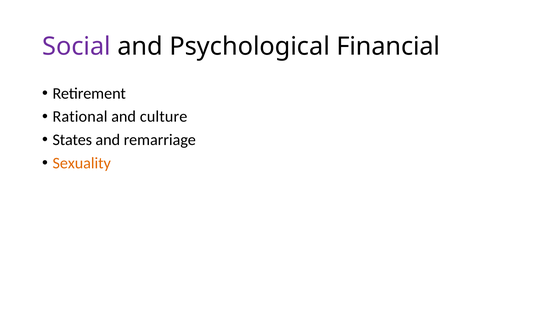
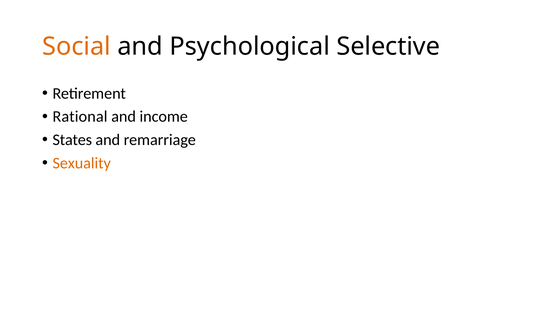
Social colour: purple -> orange (77, 46)
Financial: Financial -> Selective (388, 46)
culture: culture -> income (164, 117)
